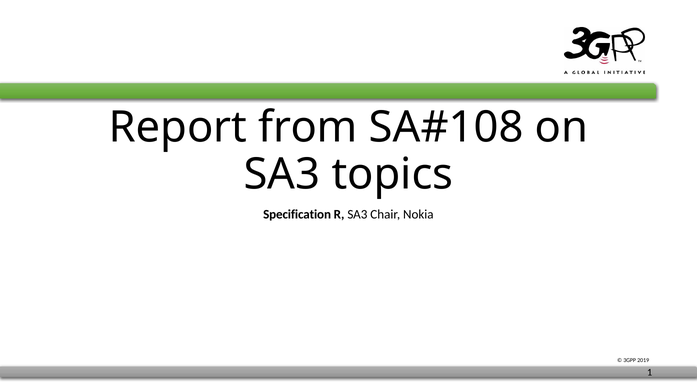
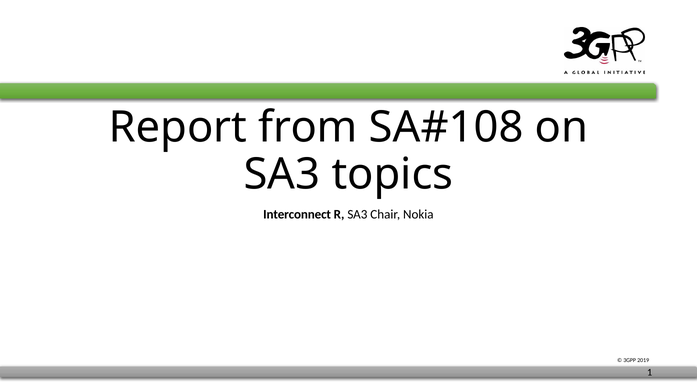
Specification: Specification -> Interconnect (297, 214)
